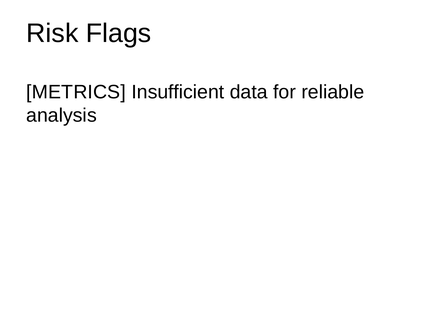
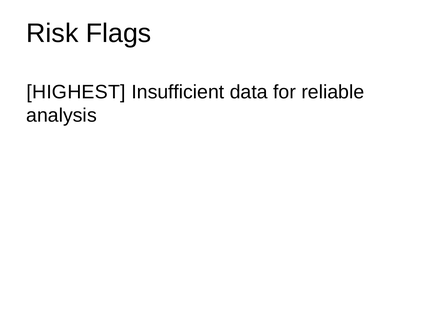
METRICS: METRICS -> HIGHEST (76, 92)
